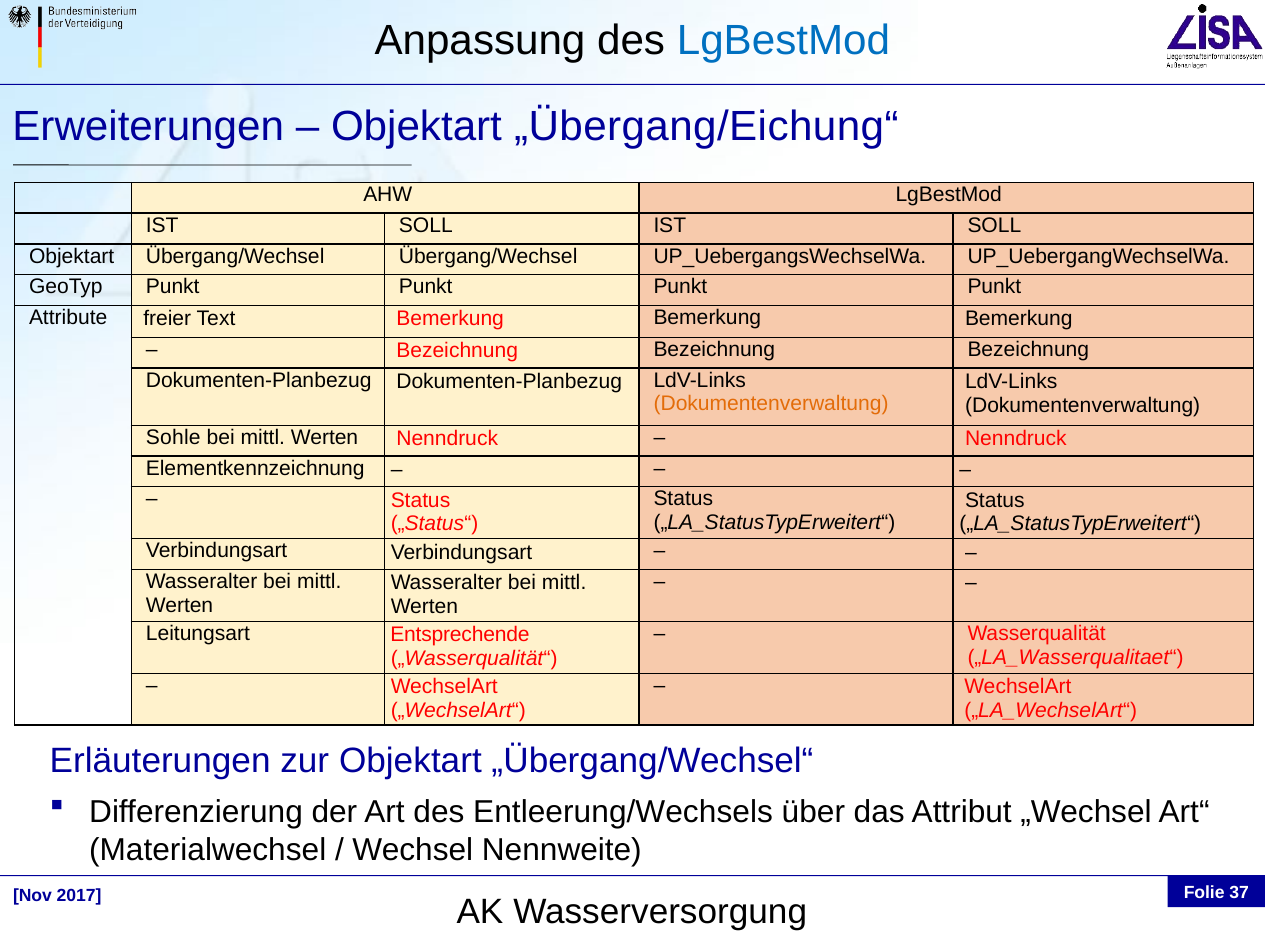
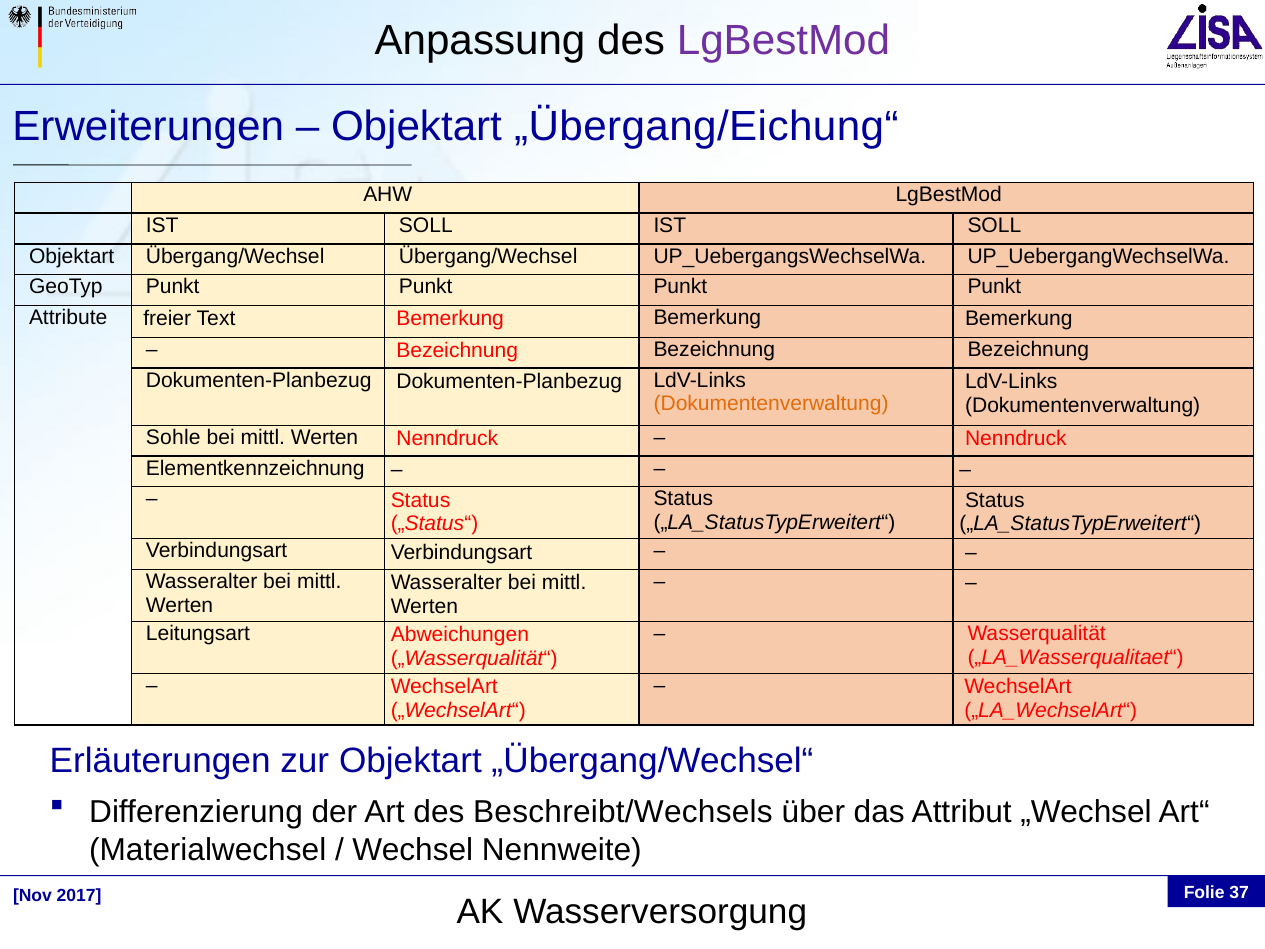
LgBestMod colour: blue -> purple (783, 41)
Entsprechende: Entsprechende -> Abweichungen (460, 635)
Entleerung/Wechsels: Entleerung/Wechsels -> Beschreibt/Wechsels (623, 812)
